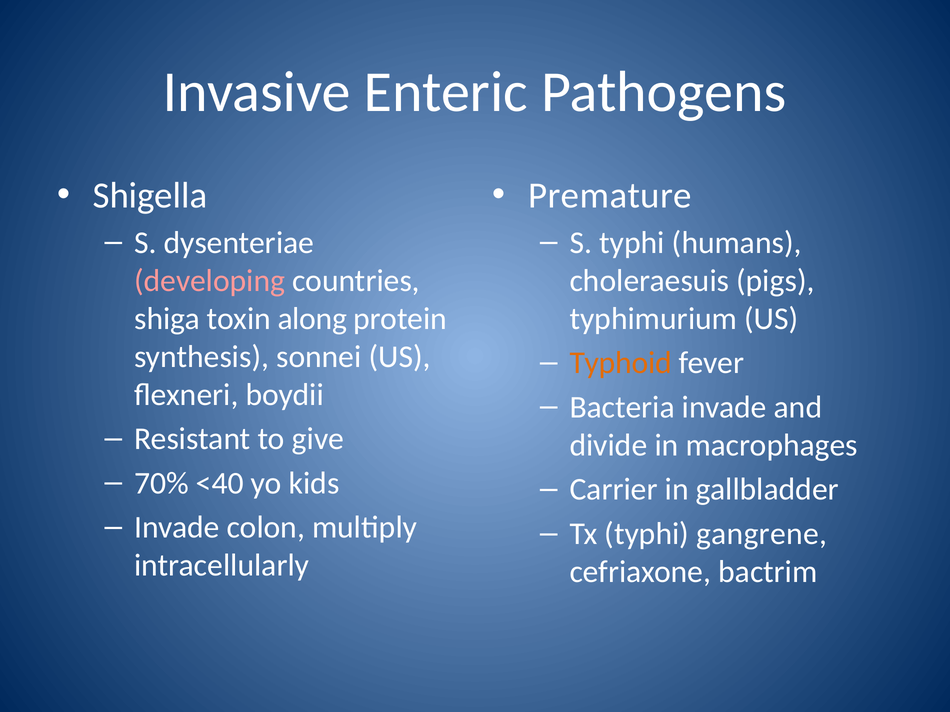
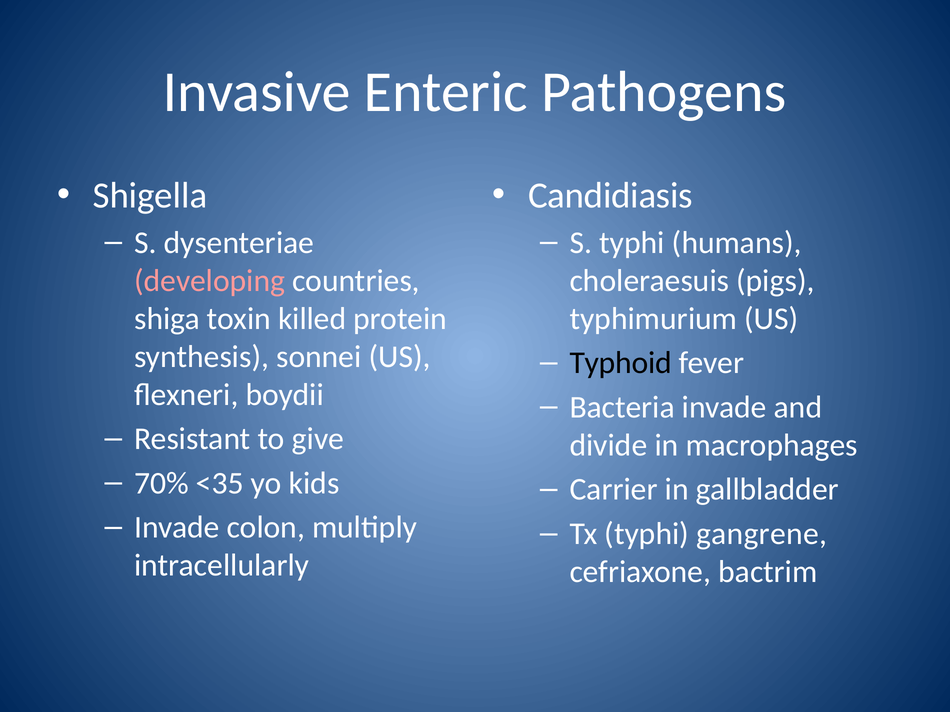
Premature: Premature -> Candidiasis (610, 196)
along: along -> killed (312, 319)
Typhoid colour: orange -> black (621, 363)
<40: <40 -> <35 (220, 484)
